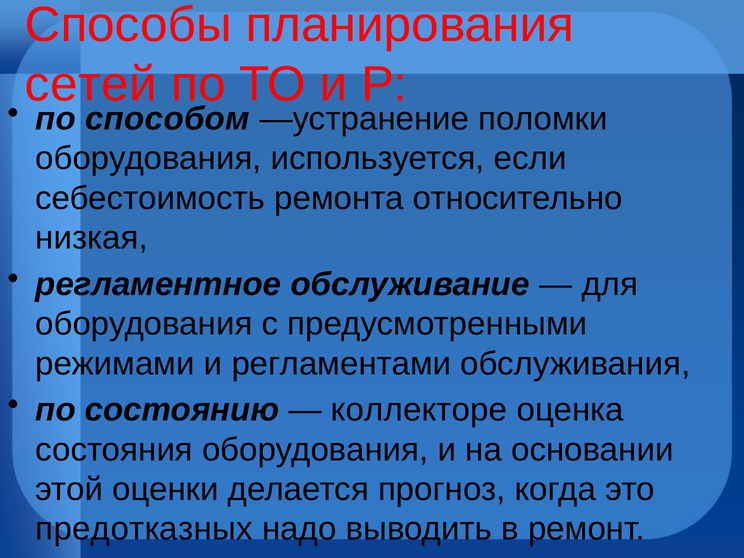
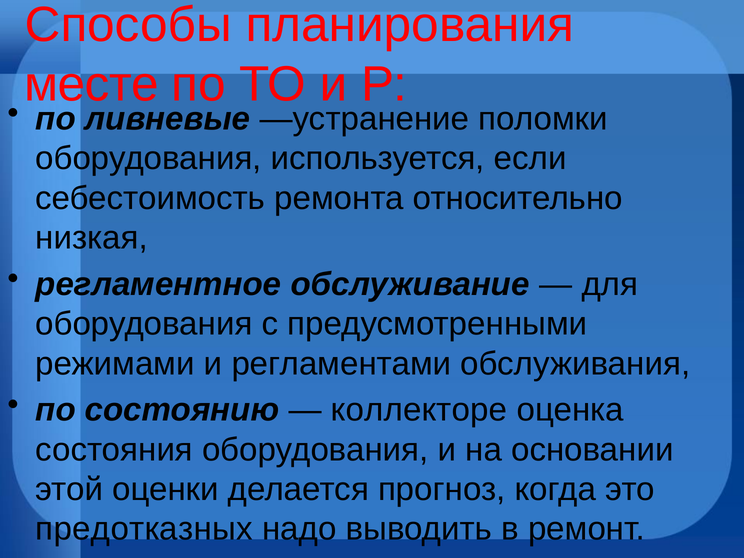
сетей: сетей -> месте (91, 84)
способом: способом -> ливневые (168, 119)
